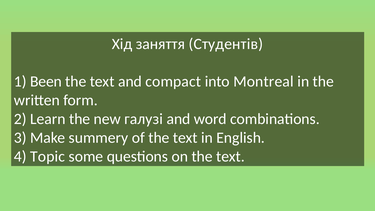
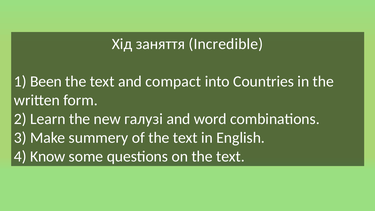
Студентів: Студентів -> Incredible (226, 44)
Montreal: Montreal -> Countries (264, 81)
Topic: Topic -> Know (48, 156)
